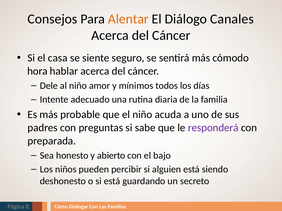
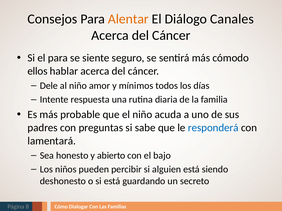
el casa: casa -> para (58, 58)
hora: hora -> ellos (37, 71)
adecuado: adecuado -> respuesta (90, 100)
responderá colour: purple -> blue (213, 128)
preparada: preparada -> lamentará (52, 141)
